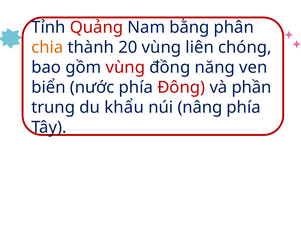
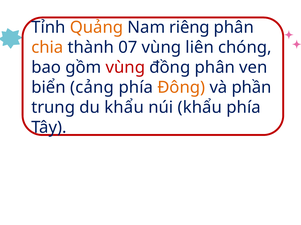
Quảng colour: red -> orange (96, 27)
bằng: bằng -> riêng (189, 27)
20: 20 -> 07 (128, 48)
đồng năng: năng -> phân (215, 68)
nước: nước -> cảng (92, 88)
Đông colour: red -> orange (181, 88)
núi nâng: nâng -> khẩu (200, 108)
